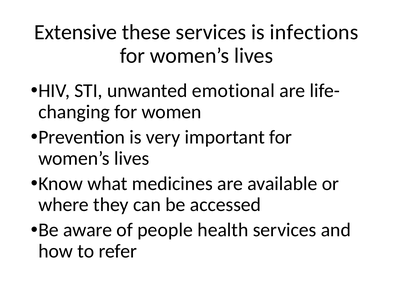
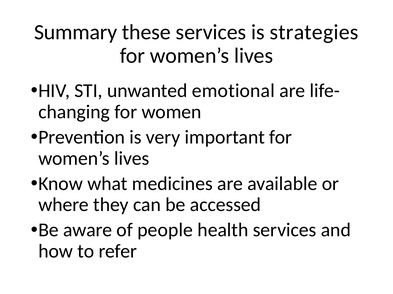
Extensive: Extensive -> Summary (76, 32)
infections: infections -> strategies (314, 32)
